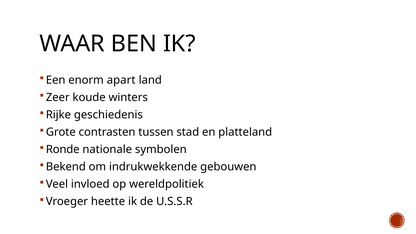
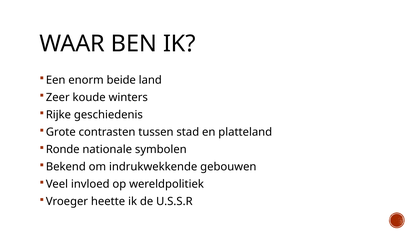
apart: apart -> beide (121, 80)
